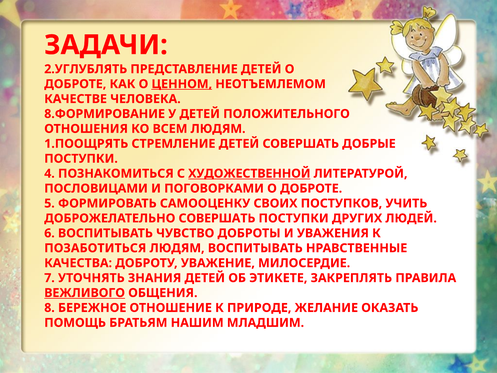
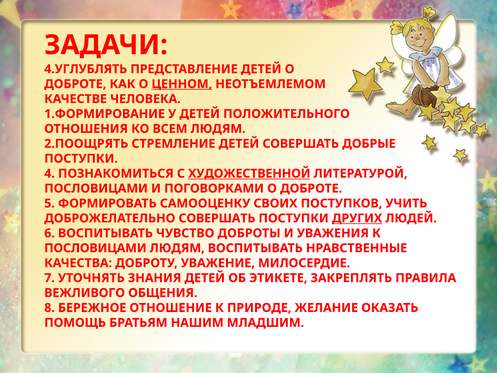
2.УГЛУБЛЯТЬ: 2.УГЛУБЛЯТЬ -> 4.УГЛУБЛЯТЬ (86, 69)
8.ФОРМИРОВАНИЕ: 8.ФОРМИРОВАНИЕ -> 1.ФОРМИРОВАНИЕ (105, 114)
1.ПООЩРЯТЬ: 1.ПООЩРЯТЬ -> 2.ПООЩРЯТЬ (86, 144)
ДРУГИХ underline: none -> present (357, 218)
ПОЗАБОТИТЬСЯ: ПОЗАБОТИТЬСЯ -> ПОСЛОВИЦАМИ (95, 248)
ВЕЖЛИВОГО underline: present -> none (85, 293)
